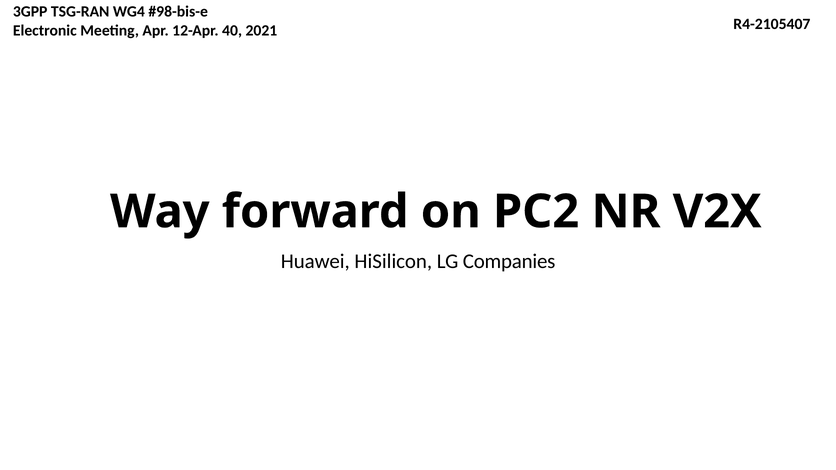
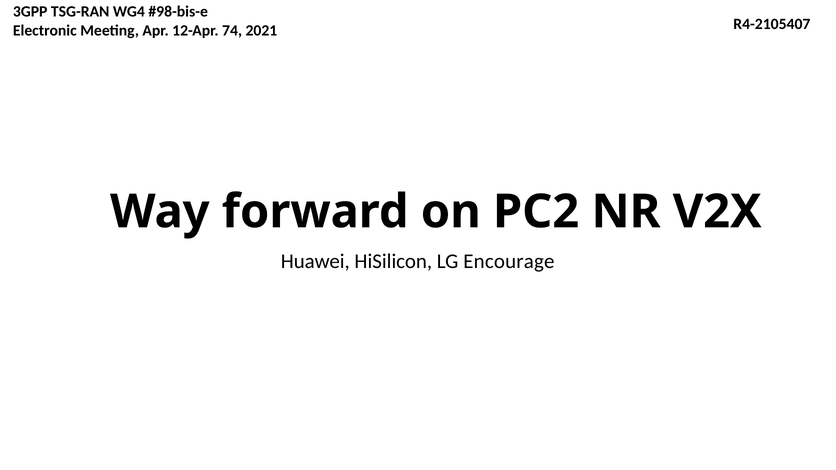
40: 40 -> 74 (232, 30)
Companies: Companies -> Encourage (509, 261)
